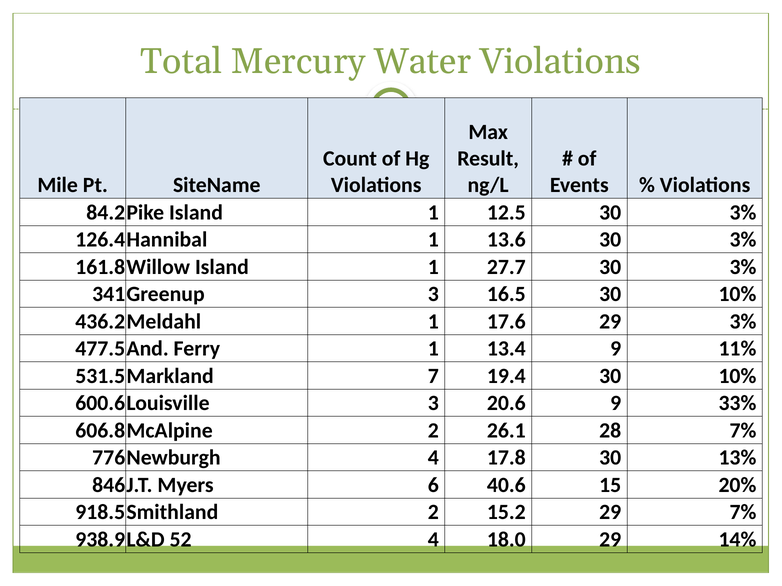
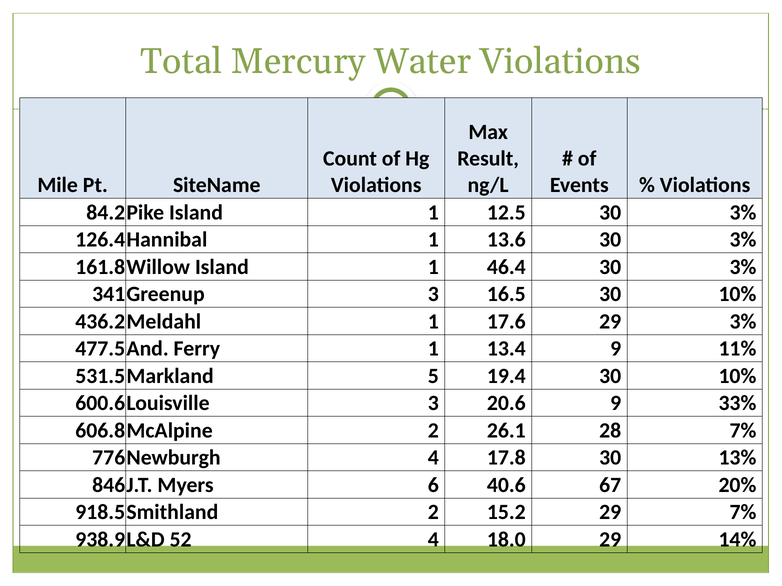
27.7: 27.7 -> 46.4 (506, 267)
7: 7 -> 5 (433, 376)
15: 15 -> 67 (610, 485)
